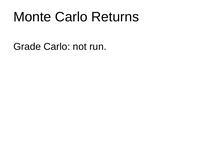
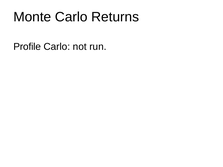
Grade: Grade -> Profile (27, 47)
